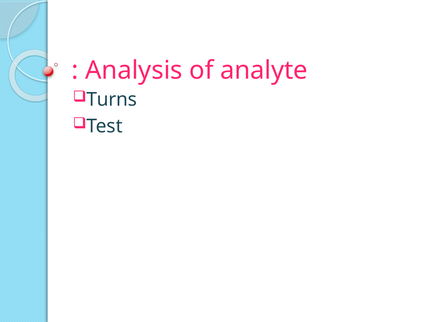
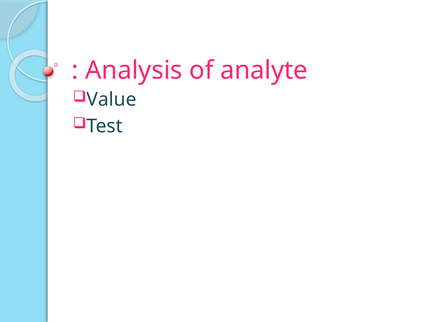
Turns: Turns -> Value (112, 100)
